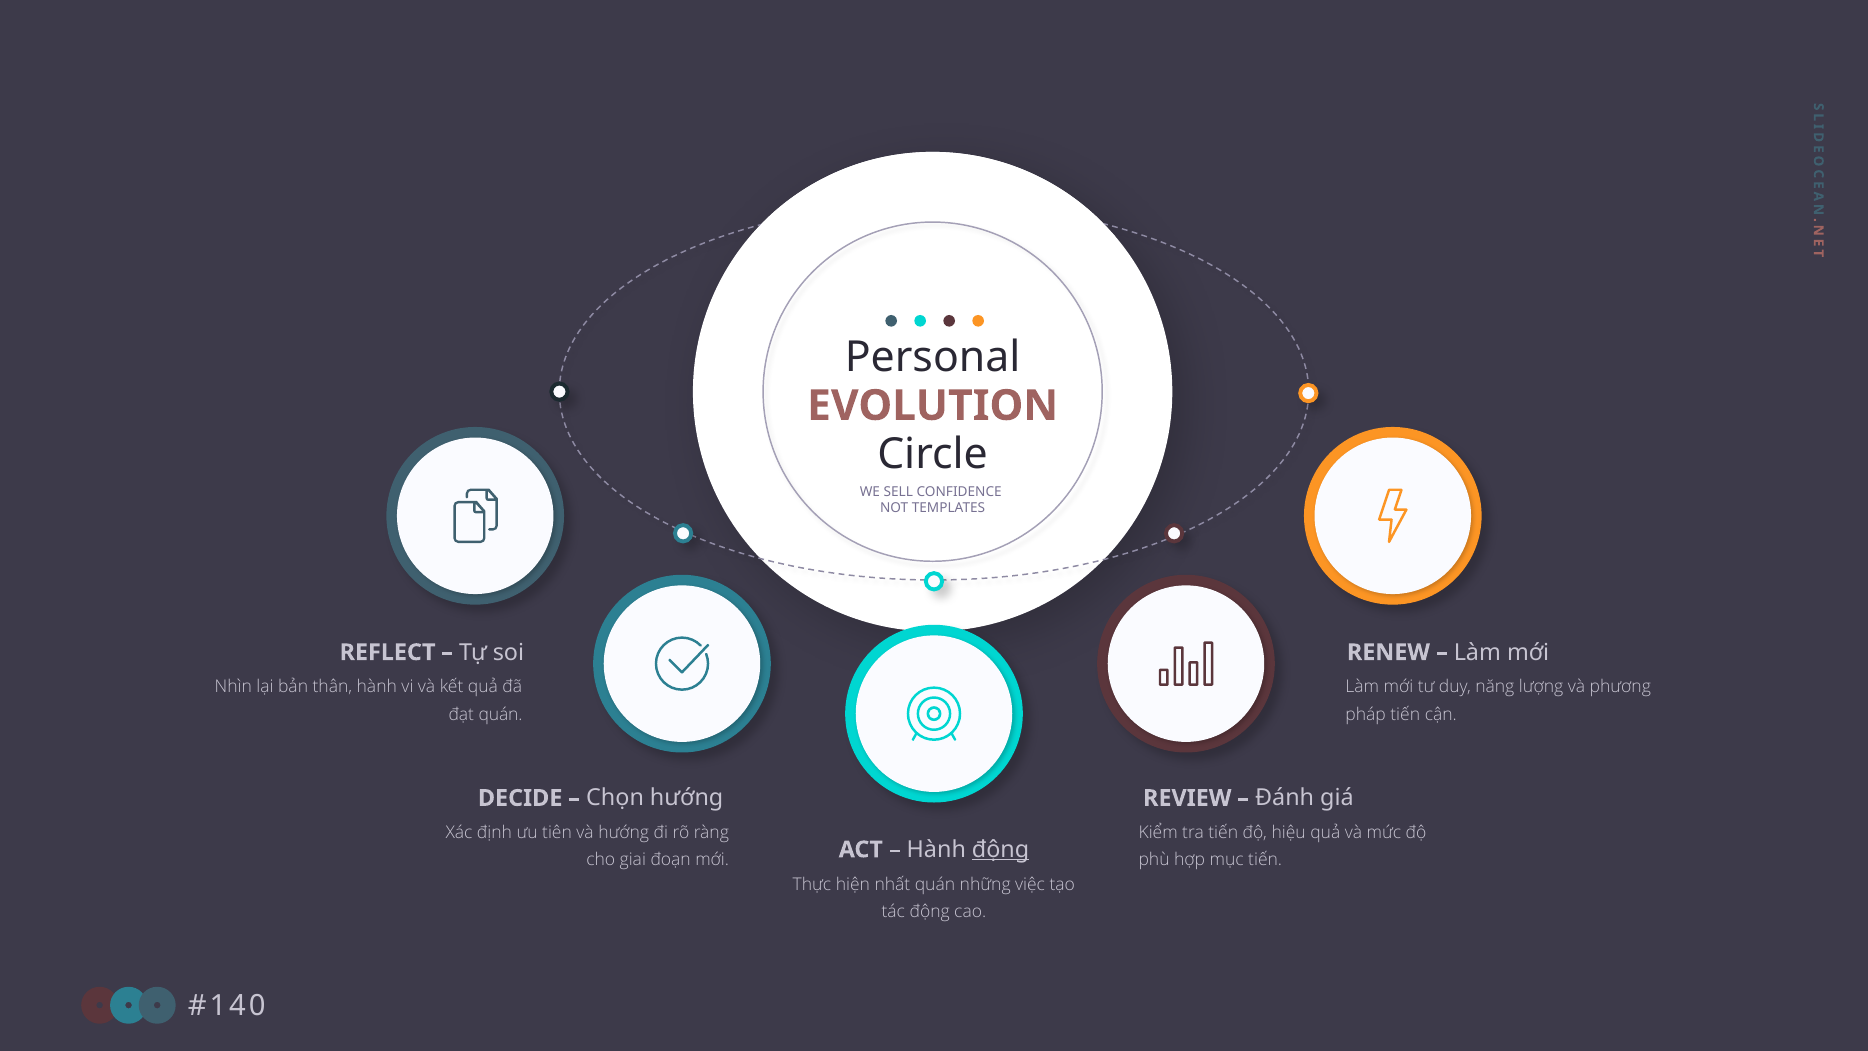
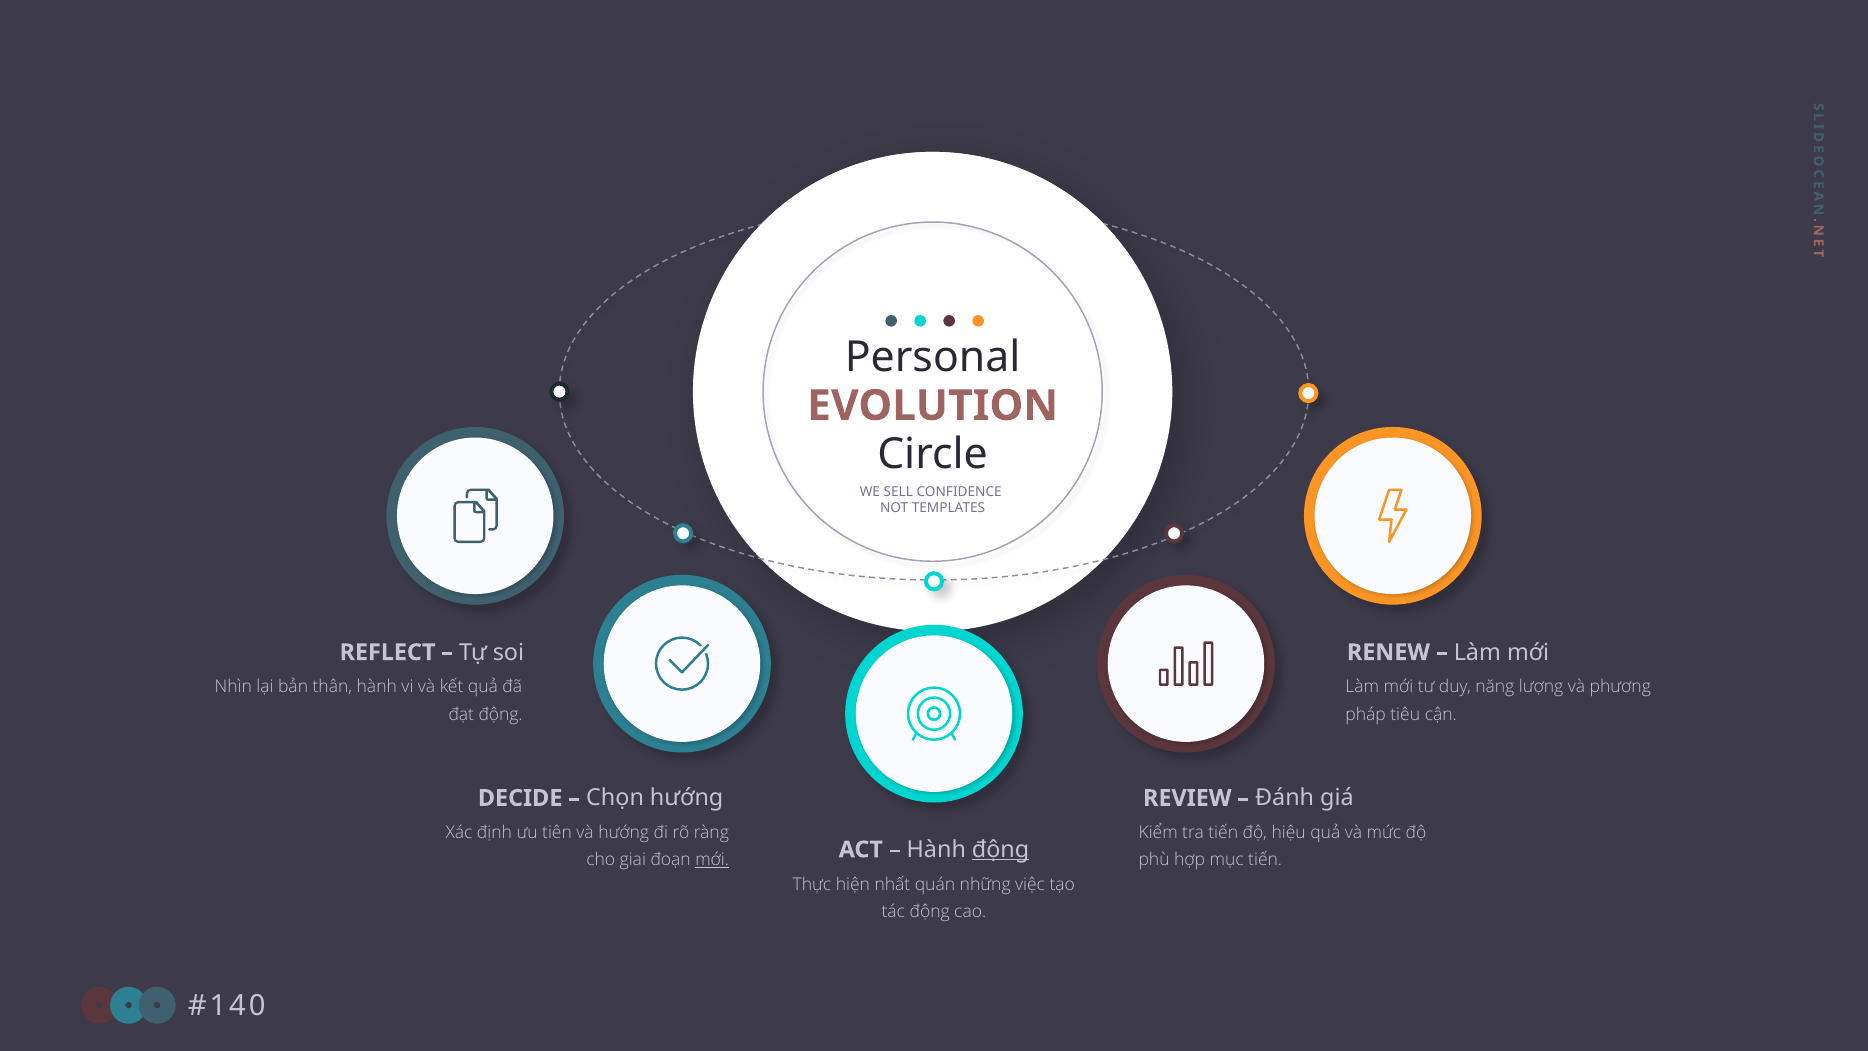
đạt quán: quán -> động (501, 714)
pháp tiến: tiến -> tiêu (1405, 714)
mới underline: none -> present (712, 860)
